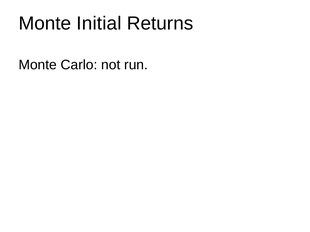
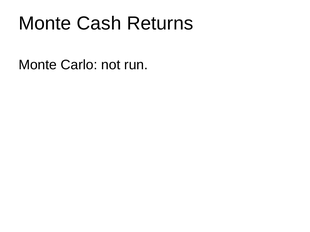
Initial: Initial -> Cash (99, 24)
